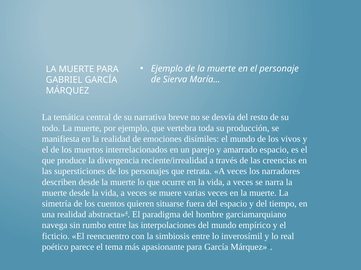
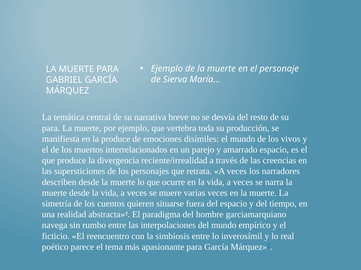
todo: todo -> para (51, 128)
la realidad: realidad -> produce (116, 139)
